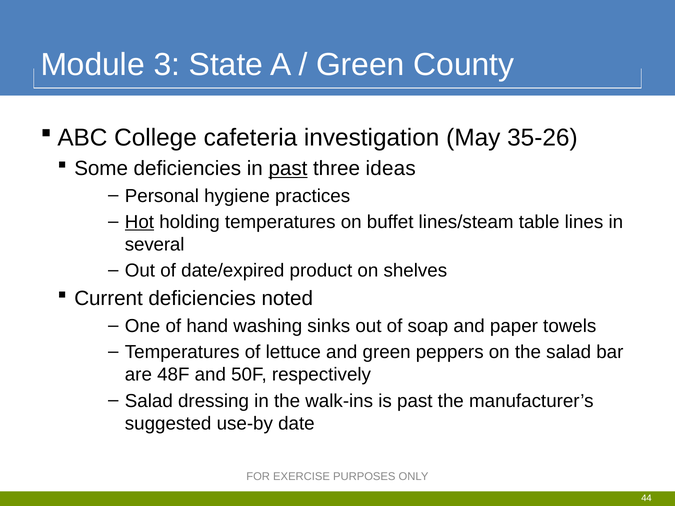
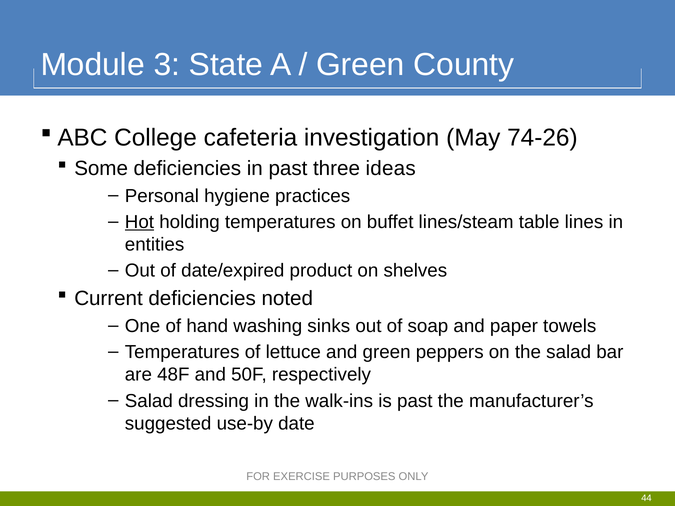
35-26: 35-26 -> 74-26 (542, 138)
past underline: present -> none (288, 169)
several: several -> entities (155, 245)
